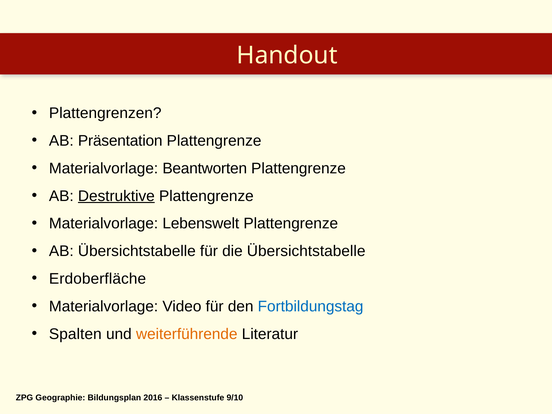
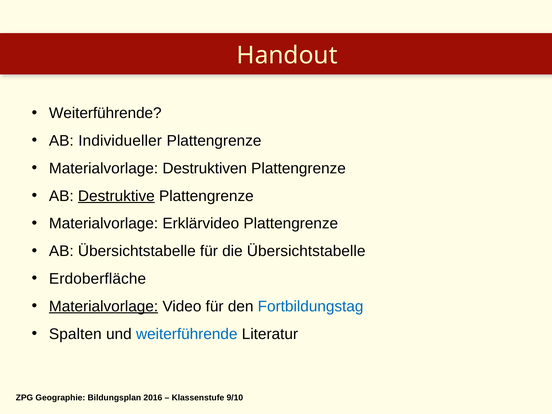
Plattengrenzen: Plattengrenzen -> Weiterführende (105, 113)
Präsentation: Präsentation -> Individueller (120, 141)
Beantworten: Beantworten -> Destruktiven (205, 168)
Lebenswelt: Lebenswelt -> Erklärvideo (201, 224)
Materialvorlage underline: none -> present (104, 306)
weiterführende colour: orange -> blue (187, 334)
